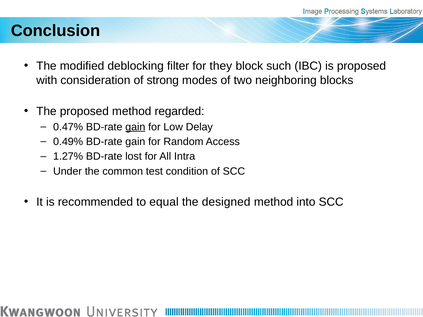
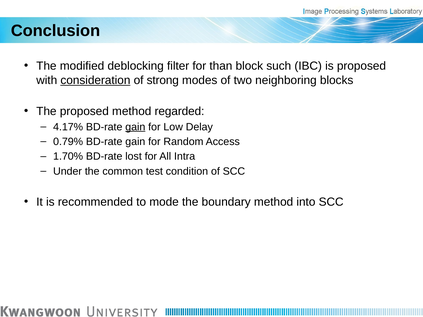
they: they -> than (221, 66)
consideration underline: none -> present (95, 80)
0.47%: 0.47% -> 4.17% (68, 127)
0.49%: 0.49% -> 0.79% (68, 142)
1.27%: 1.27% -> 1.70% (68, 157)
equal: equal -> mode (164, 202)
designed: designed -> boundary (226, 202)
